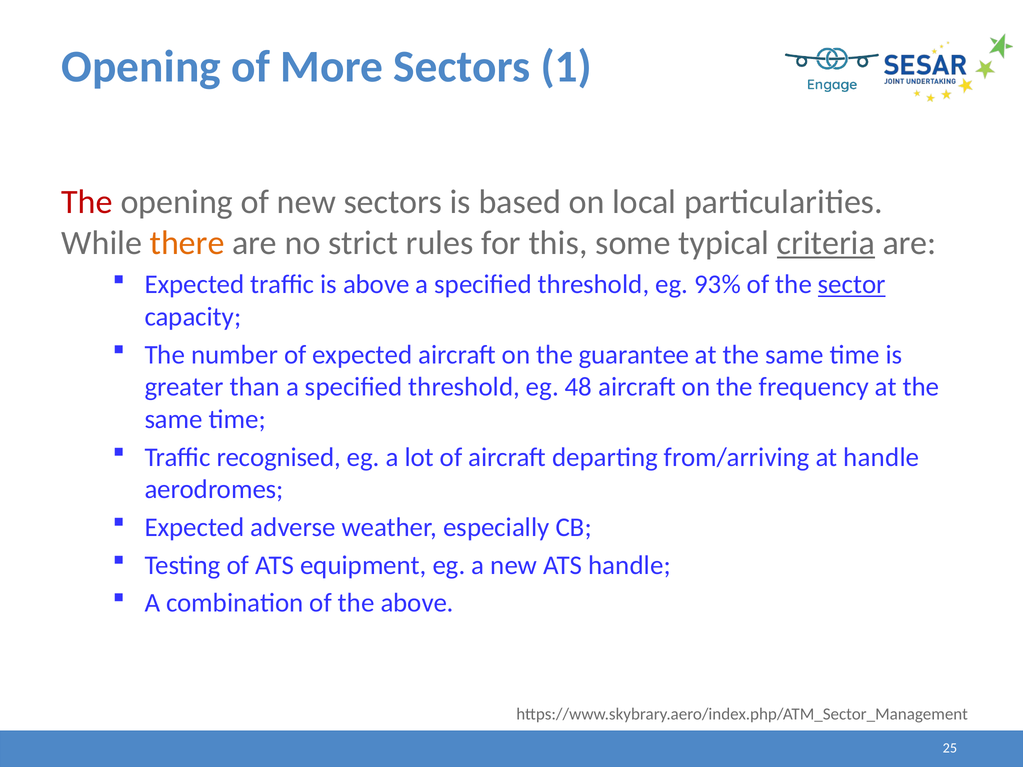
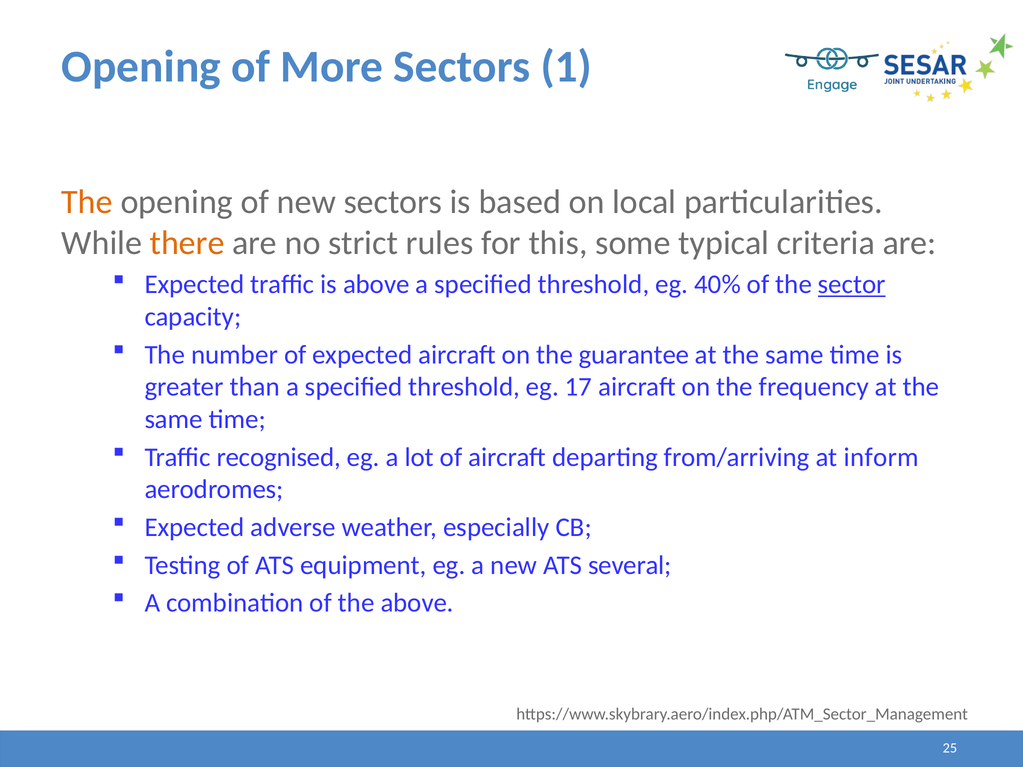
The colour: red -> orange (87, 202)
criteria underline: present -> none (826, 243)
93%: 93% -> 40% (718, 285)
48: 48 -> 17 (578, 387)
at handle: handle -> inform (881, 457)
ATS handle: handle -> several (630, 565)
